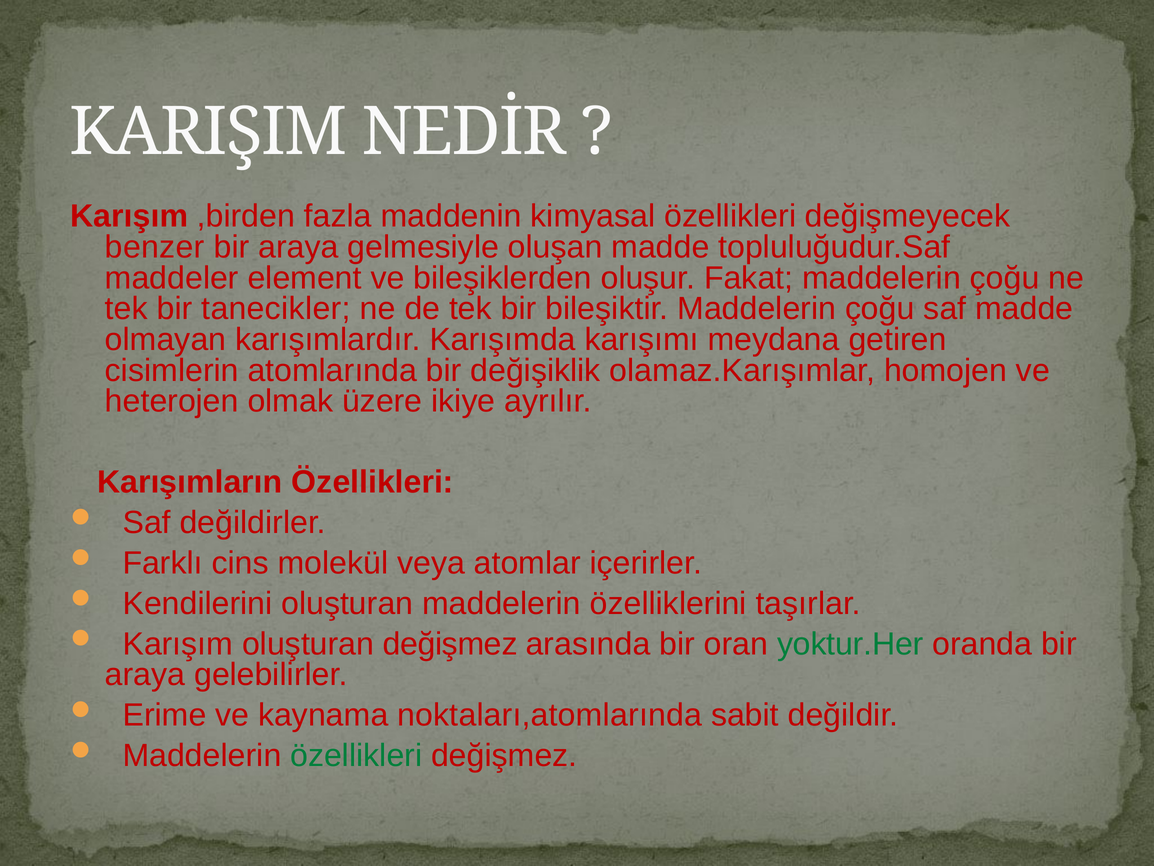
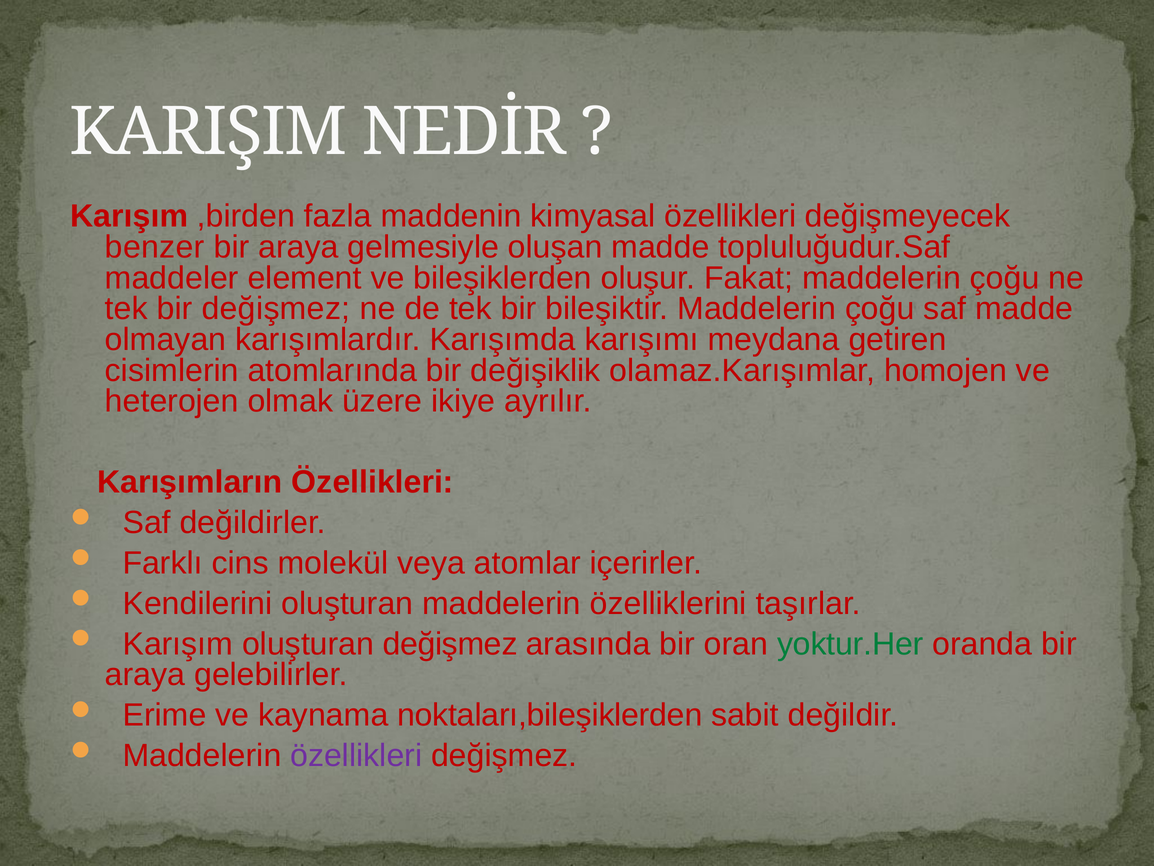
bir tanecikler: tanecikler -> değişmez (276, 309)
noktaları,atomlarında: noktaları,atomlarında -> noktaları,bileşiklerden (550, 715)
özellikleri colour: green -> purple (356, 755)
